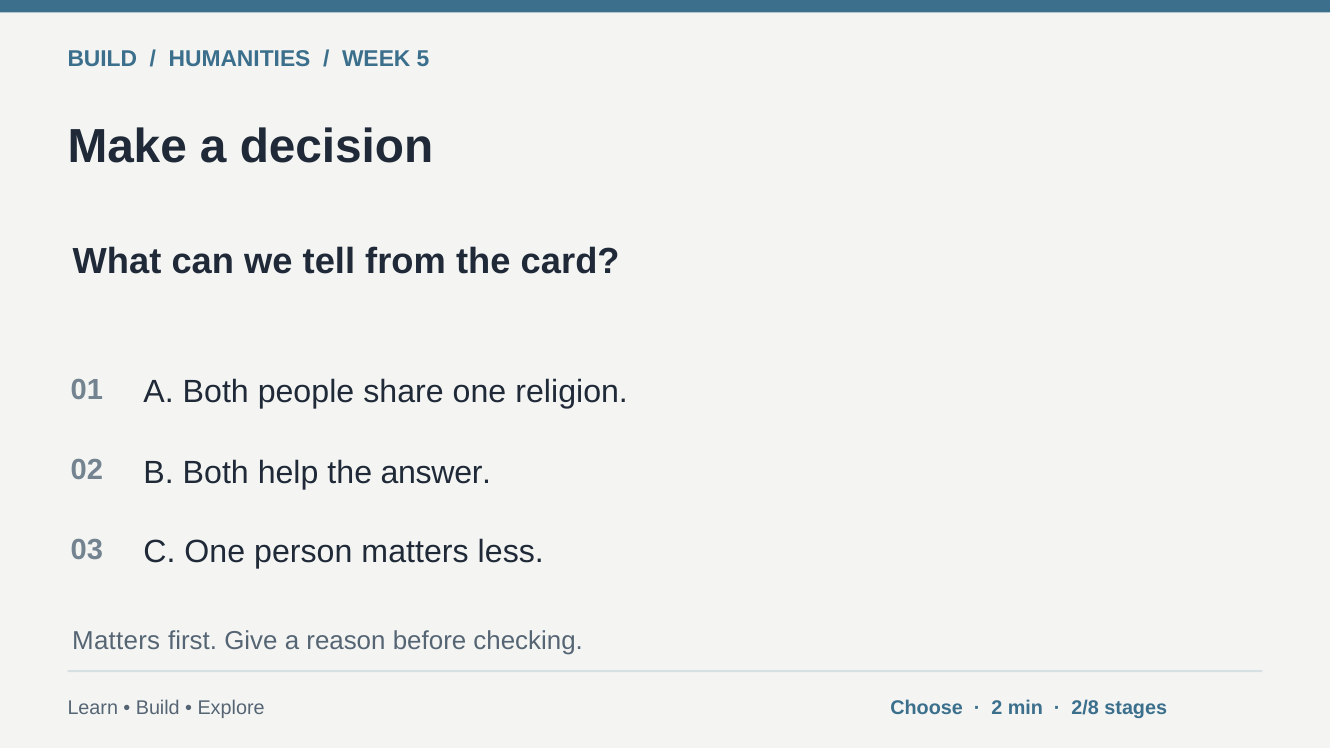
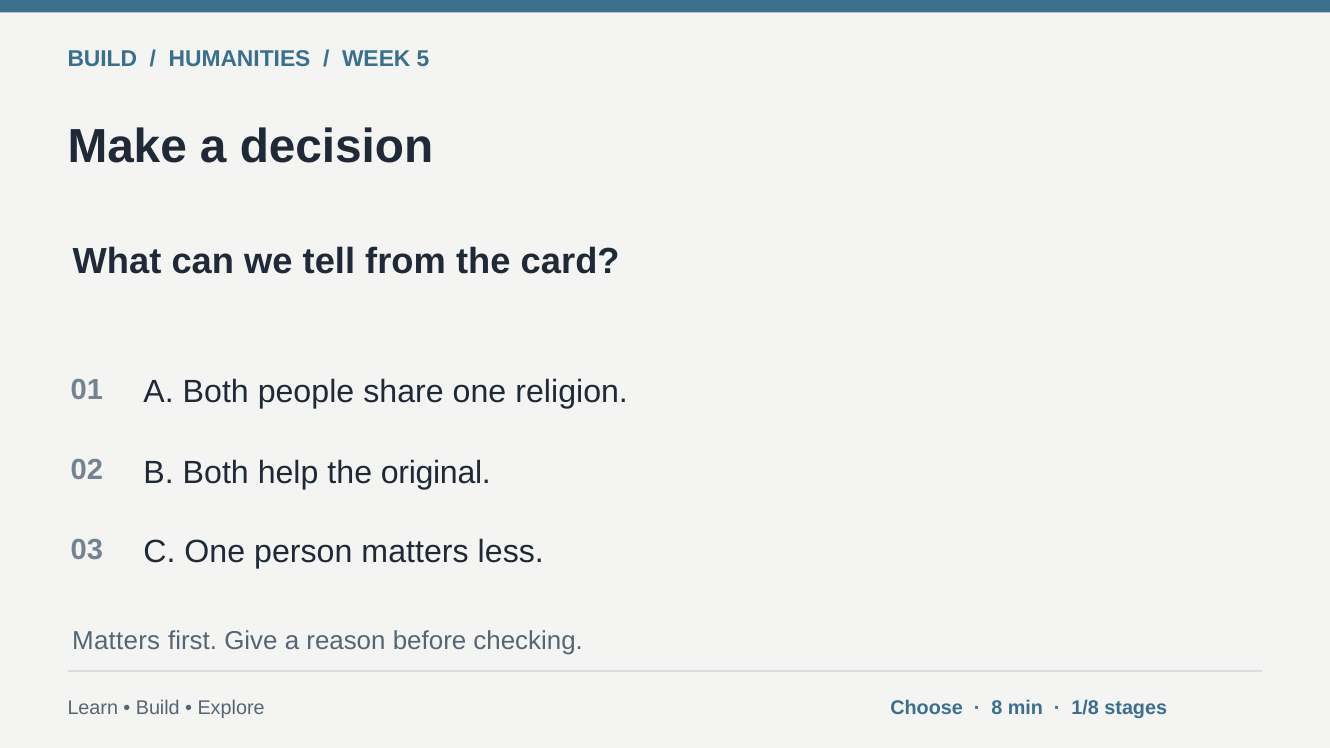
answer: answer -> original (436, 472)
2: 2 -> 8 (997, 708)
2/8: 2/8 -> 1/8 (1085, 708)
